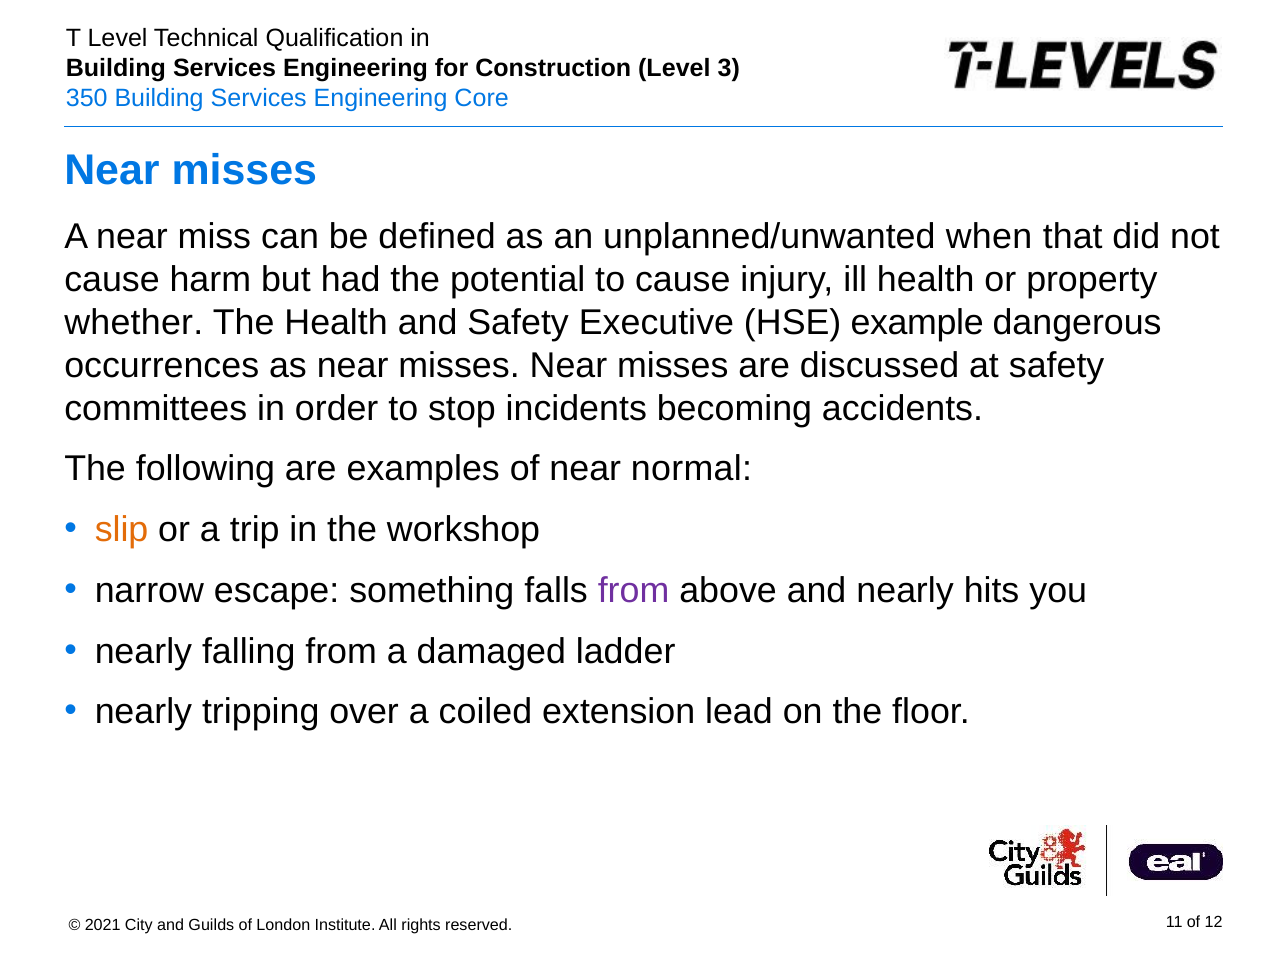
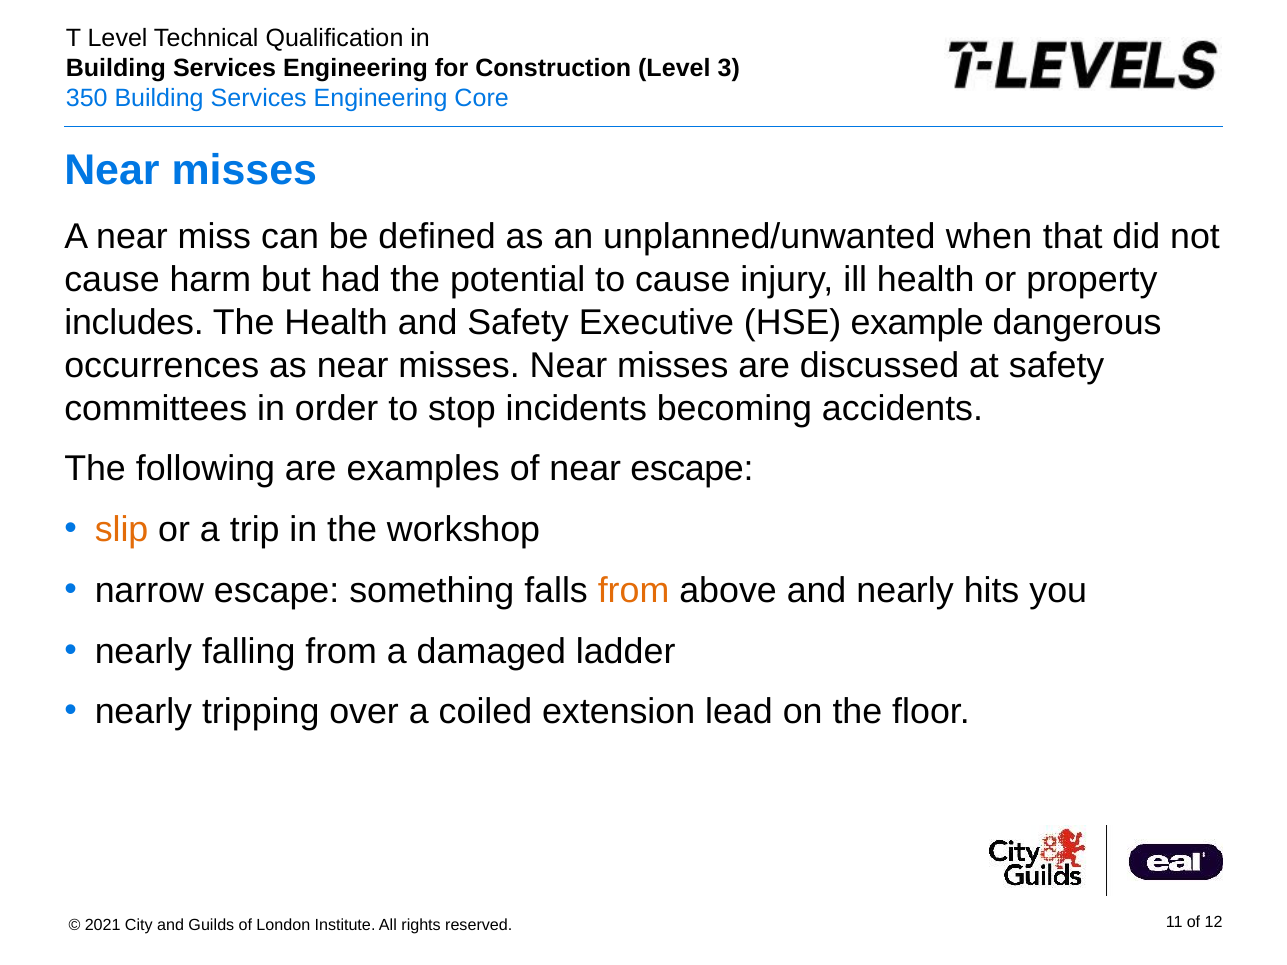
whether: whether -> includes (134, 323)
near normal: normal -> escape (692, 469)
from colour: purple -> orange (634, 591)
